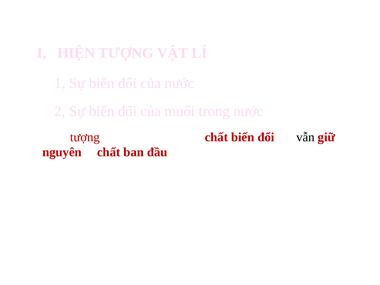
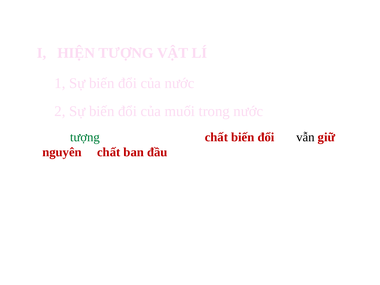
tượng colour: red -> green (85, 137)
